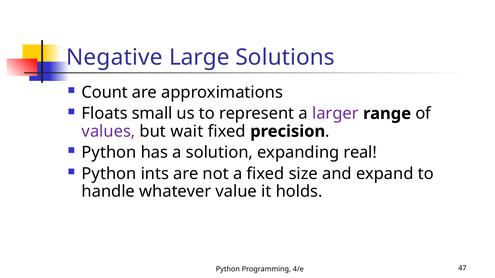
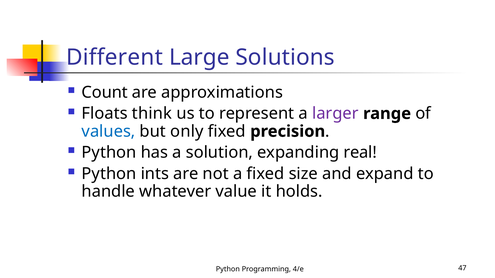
Negative: Negative -> Different (114, 58)
small: small -> think (152, 114)
values colour: purple -> blue (109, 132)
wait: wait -> only (187, 132)
